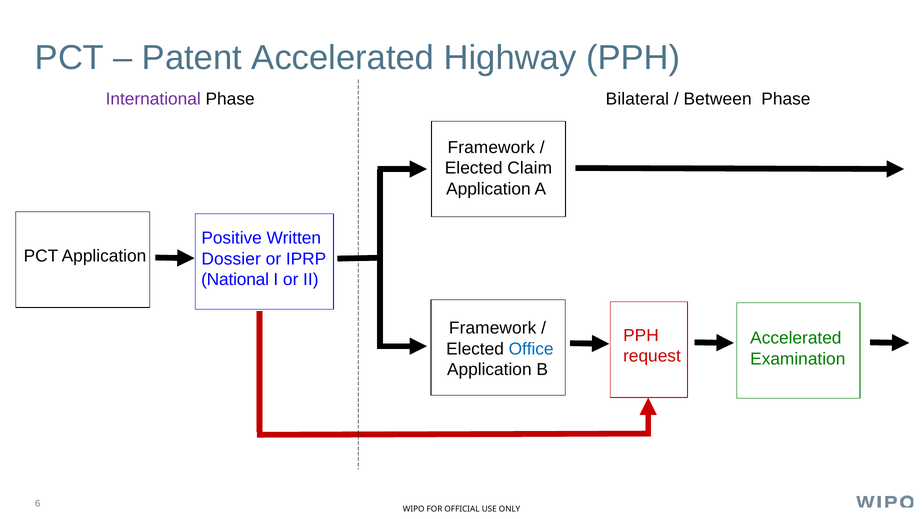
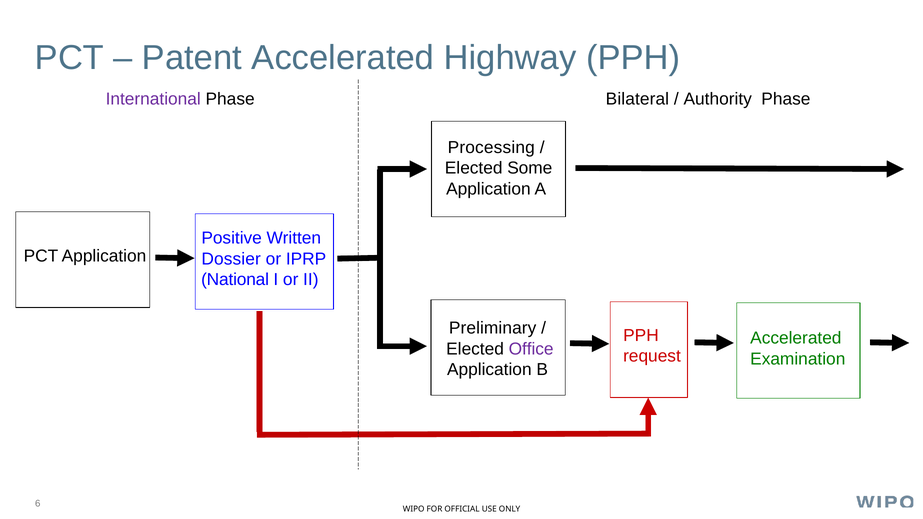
Between: Between -> Authority (718, 99)
Framework: Framework -> Processing (491, 148)
Claim: Claim -> Some (530, 168)
Framework: Framework -> Preliminary (493, 328)
Office colour: blue -> purple (531, 349)
